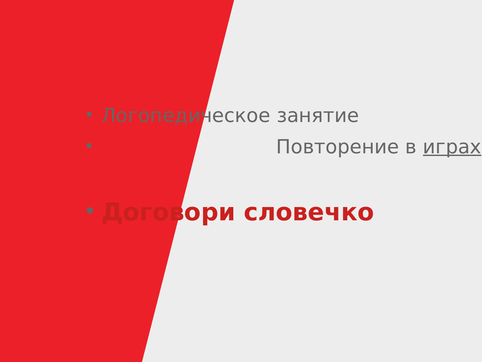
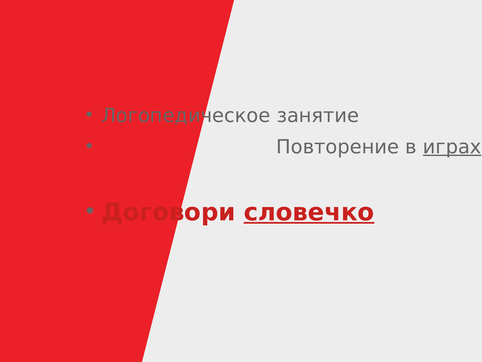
словечко underline: none -> present (309, 212)
